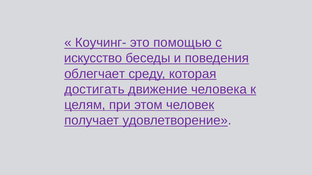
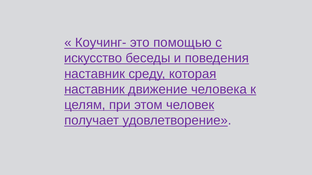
облегчает: облегчает -> наставник (95, 74)
достигать: достигать -> наставник (95, 90)
